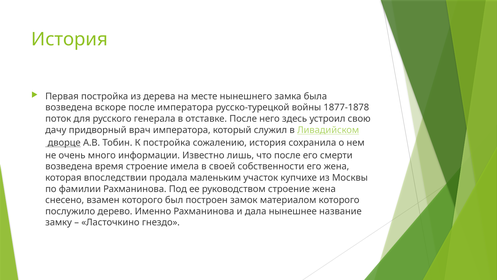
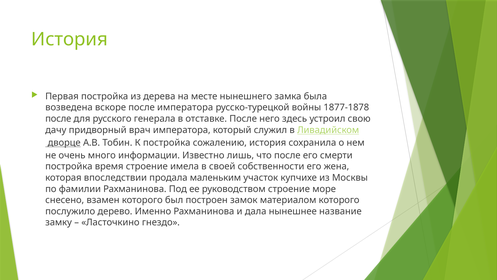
поток: поток -> после (58, 119)
возведена: возведена -> постройка (69, 166)
строение жена: жена -> море (324, 189)
